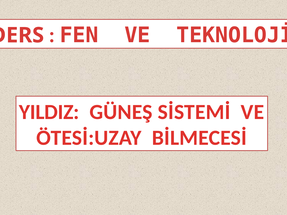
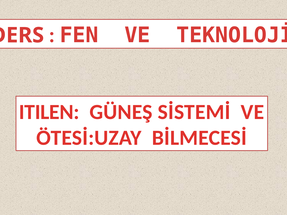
YILDIZ: YILDIZ -> ITILEN (49, 112)
